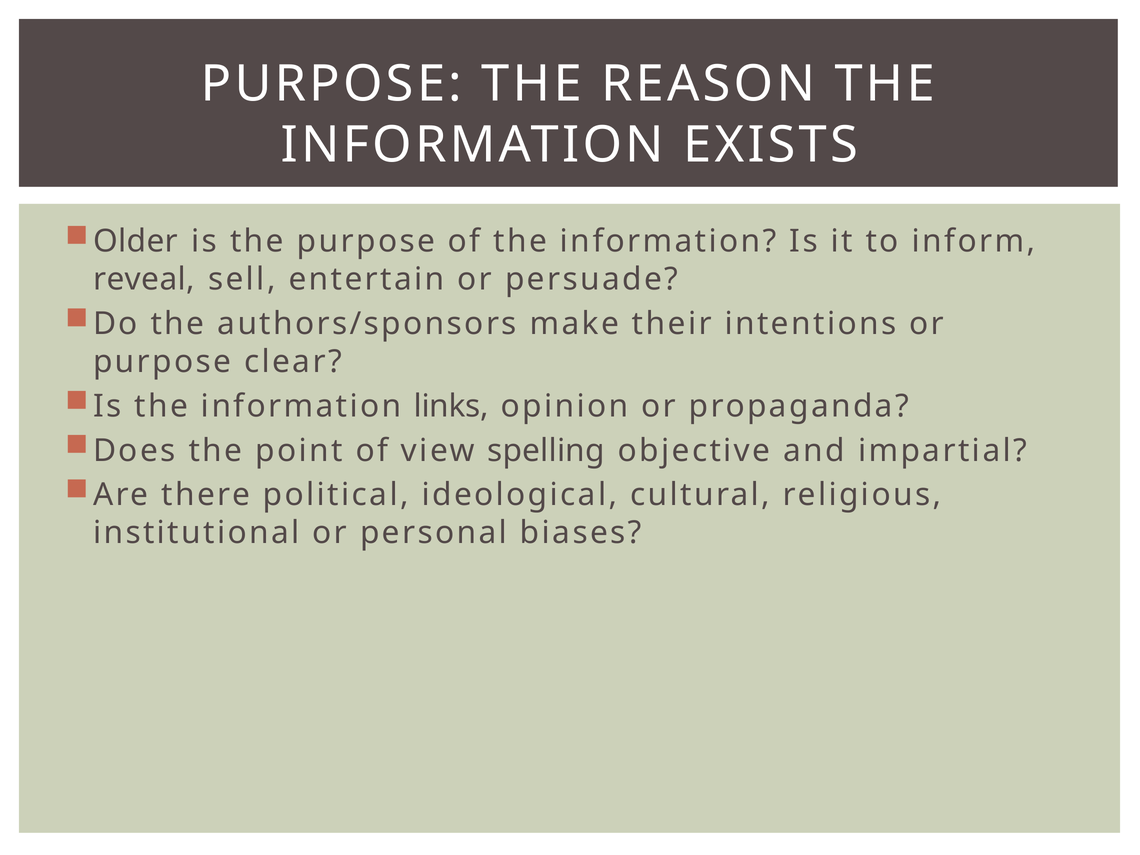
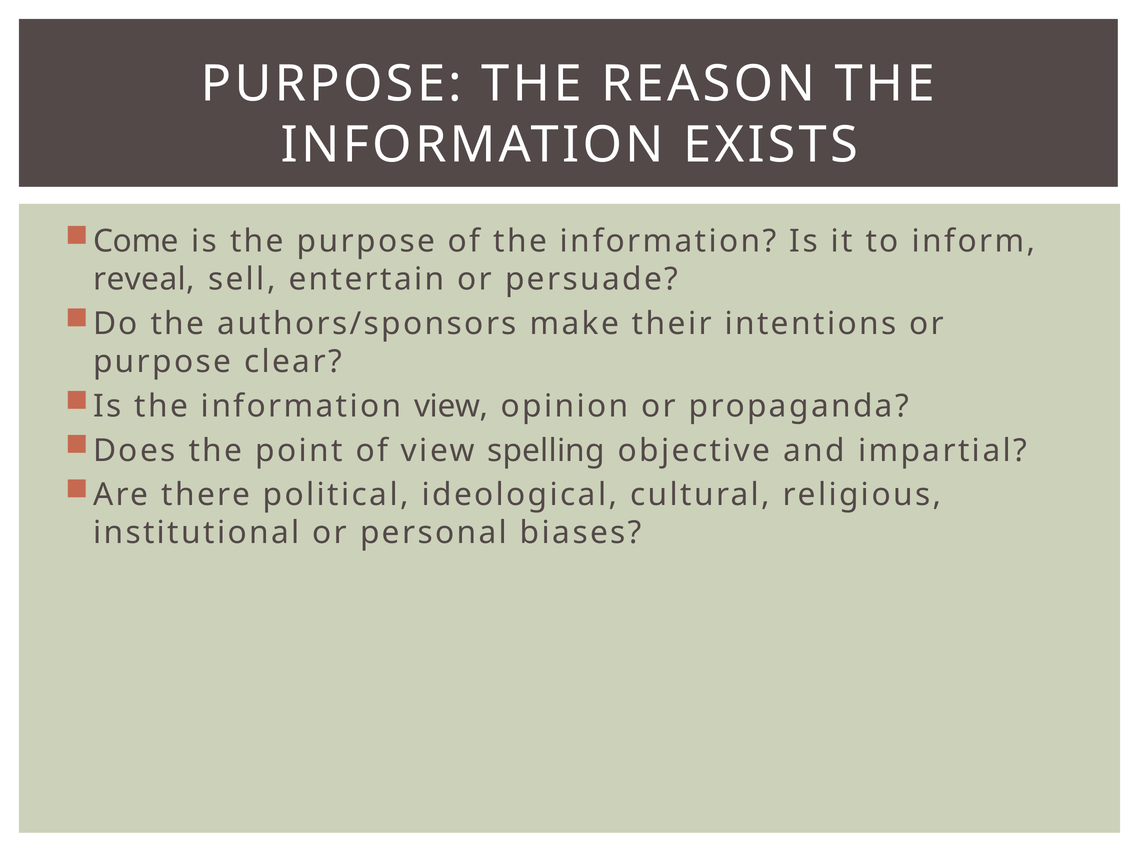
Older: Older -> Come (136, 241)
information links: links -> view (451, 406)
